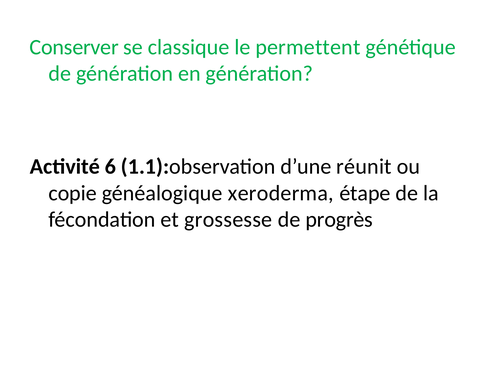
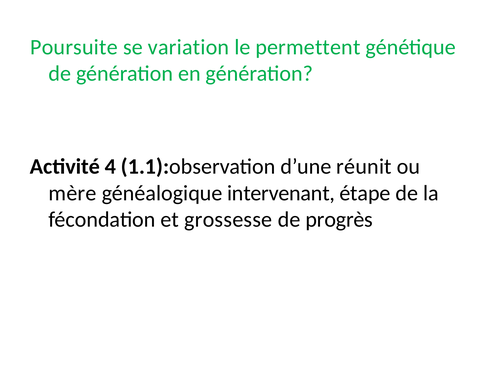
Conserver: Conserver -> Poursuite (74, 47)
classique: classique -> variation (189, 47)
6: 6 -> 4 (110, 166)
copie: copie -> mère (72, 193)
xeroderma: xeroderma -> intervenant (281, 193)
